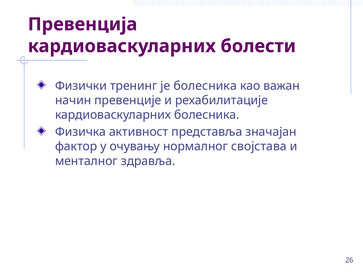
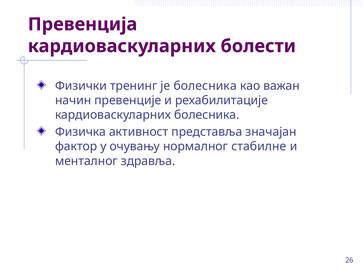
својстава: својстава -> стабилне (259, 146)
